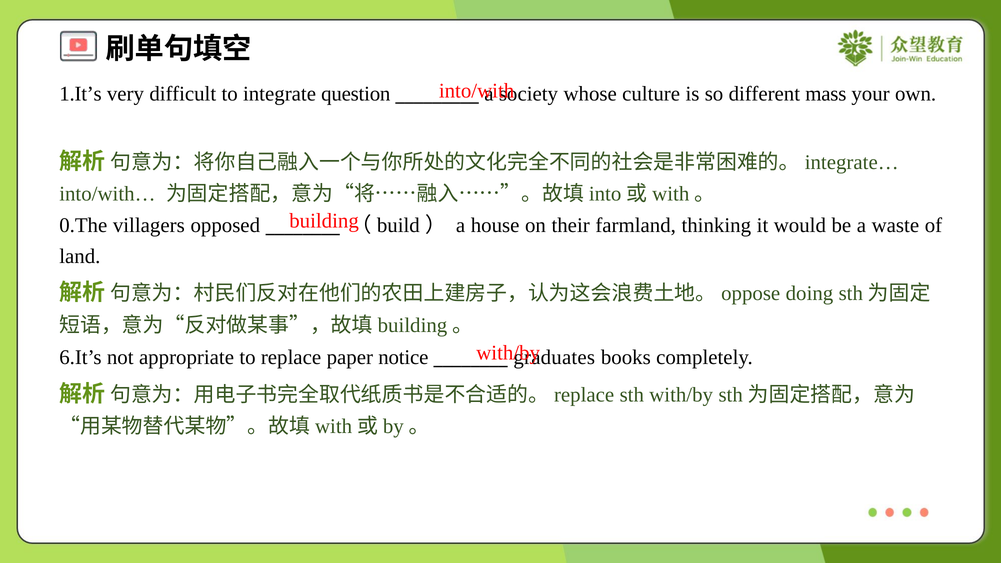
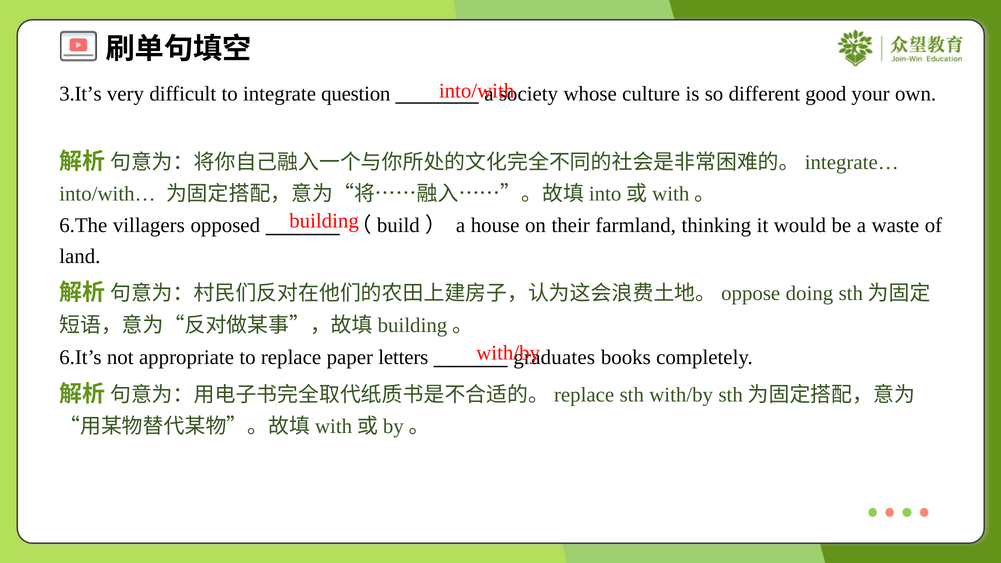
1.It’s: 1.It’s -> 3.It’s (81, 94)
mass: mass -> good (826, 94)
0.The: 0.The -> 6.The (83, 225)
notice: notice -> letters (403, 357)
